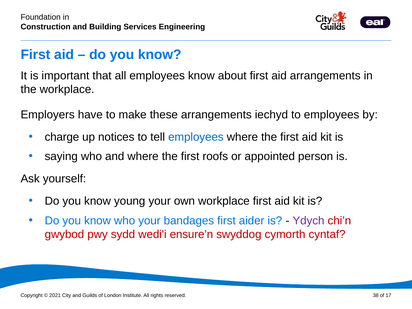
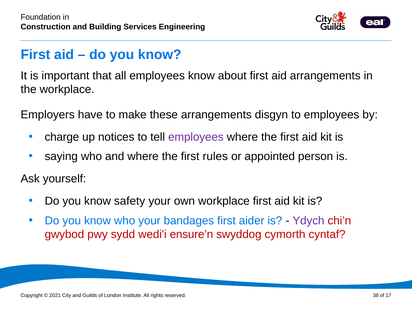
iechyd: iechyd -> disgyn (271, 115)
employees colour: blue -> purple (196, 137)
roofs: roofs -> rules (215, 156)
young: young -> safety (130, 201)
